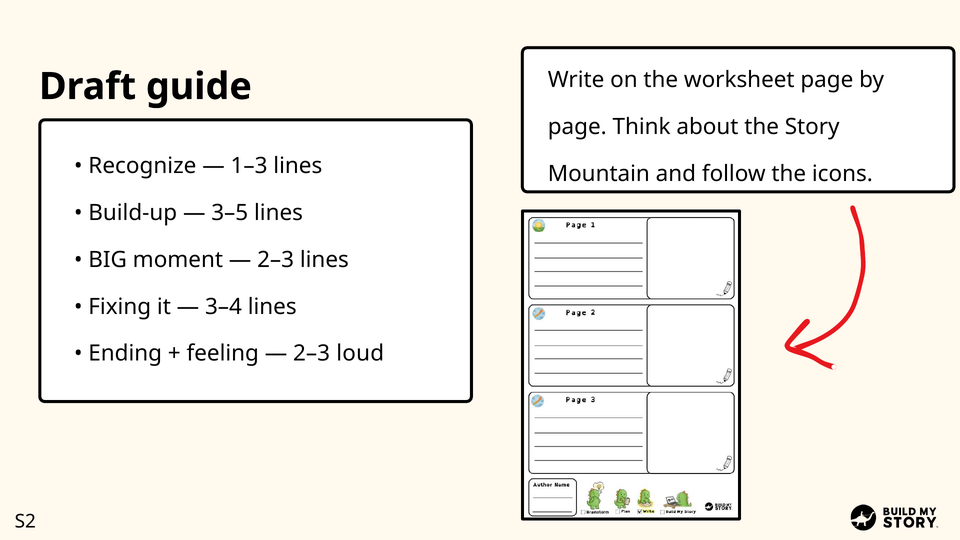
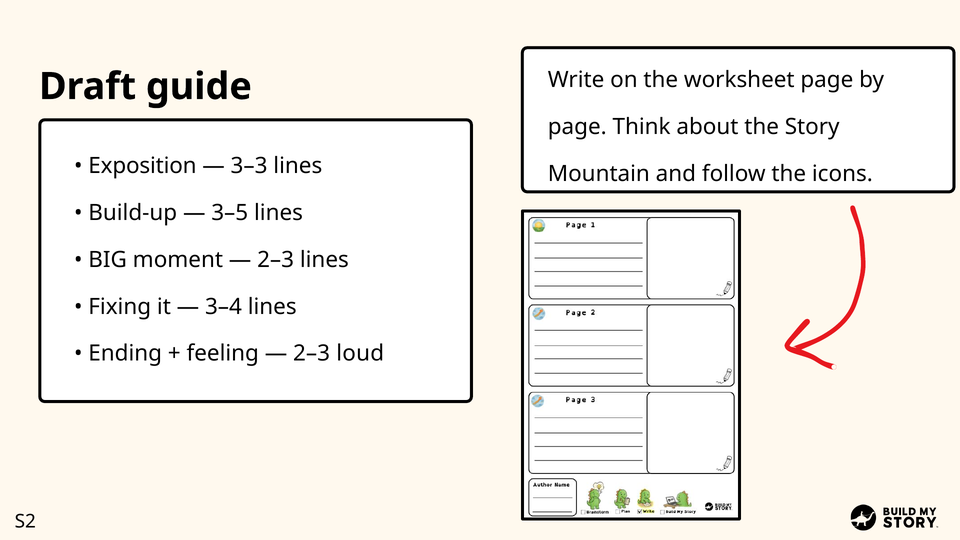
Recognize: Recognize -> Exposition (142, 166)
1–3: 1–3 -> 3–3 (249, 166)
